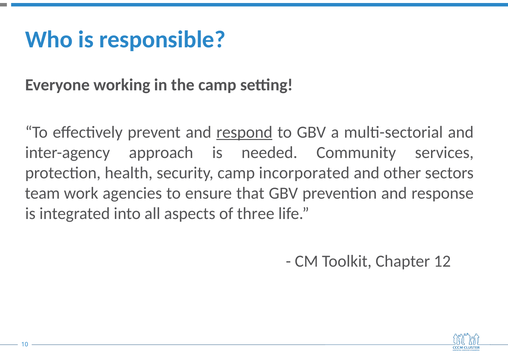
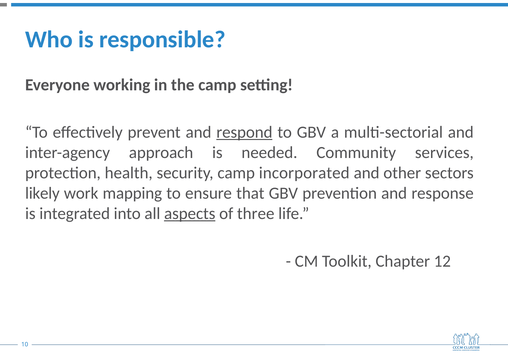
team: team -> likely (42, 193)
agencies: agencies -> mapping (132, 193)
aspects underline: none -> present (190, 213)
